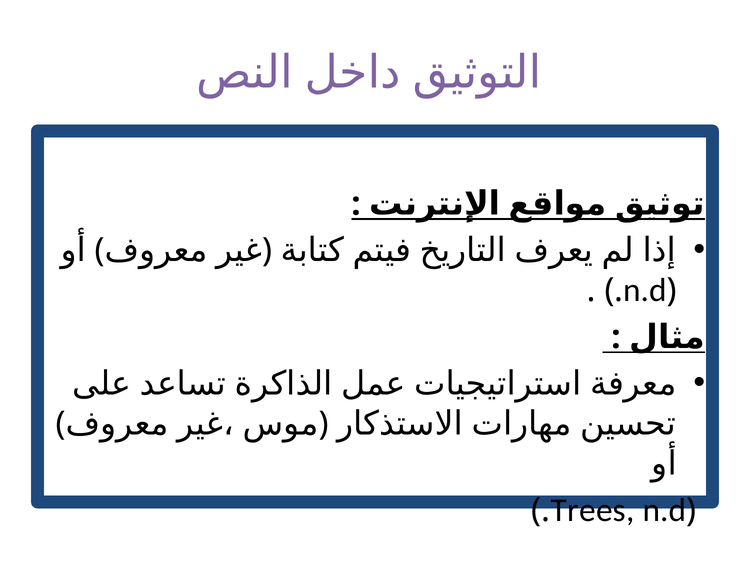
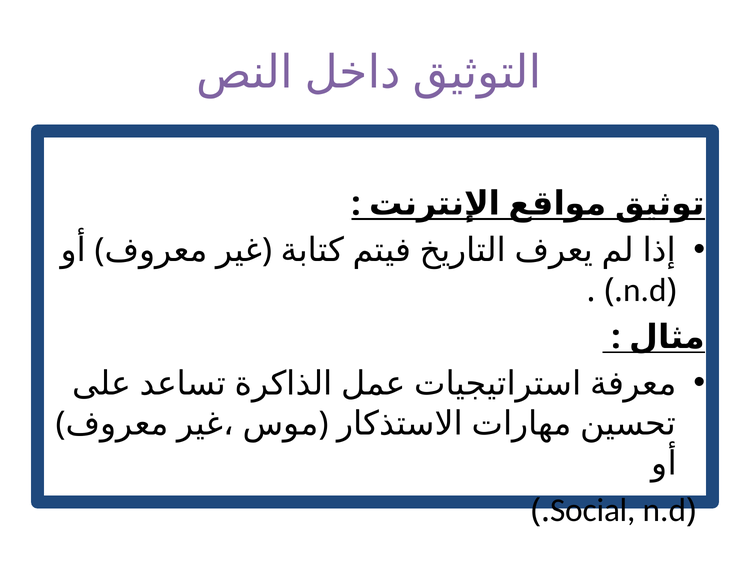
Trees: Trees -> Social (593, 511)
